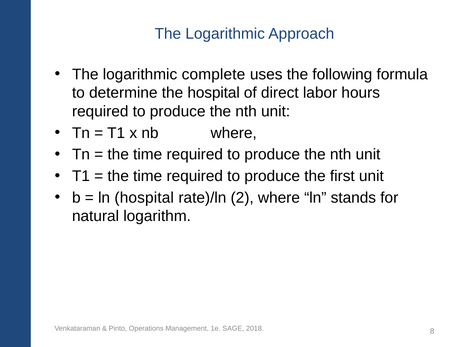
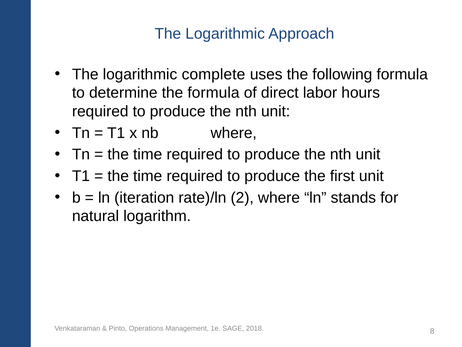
the hospital: hospital -> formula (213, 93)
ln hospital: hospital -> iteration (144, 197)
